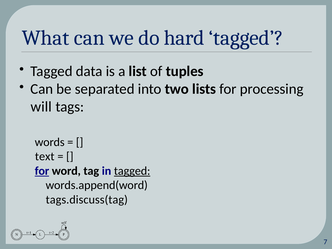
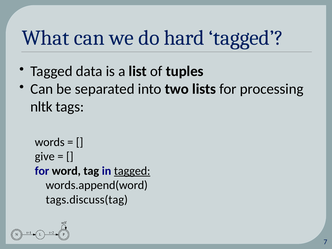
will: will -> nltk (41, 107)
text: text -> give (45, 157)
for underline: present -> none (42, 171)
